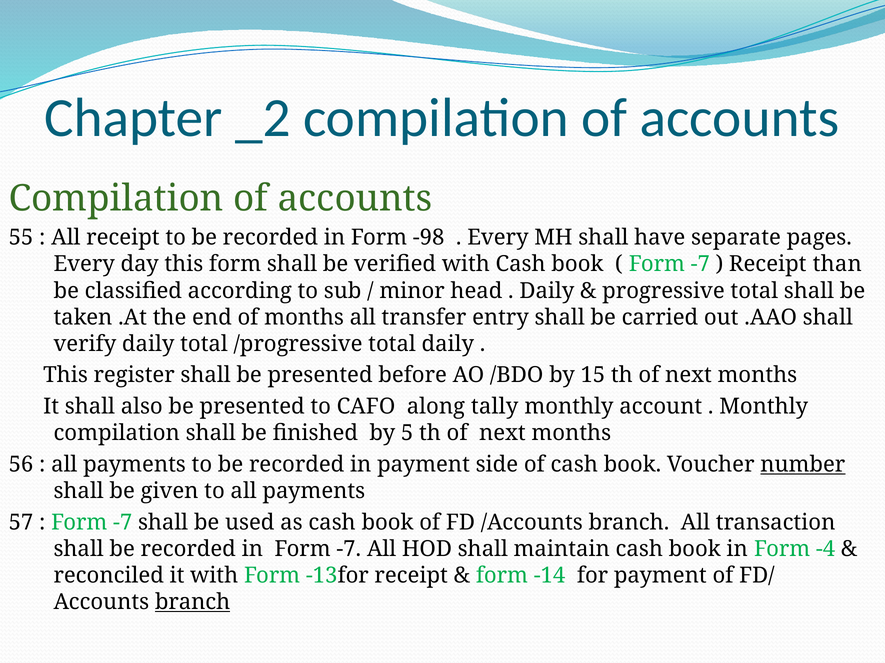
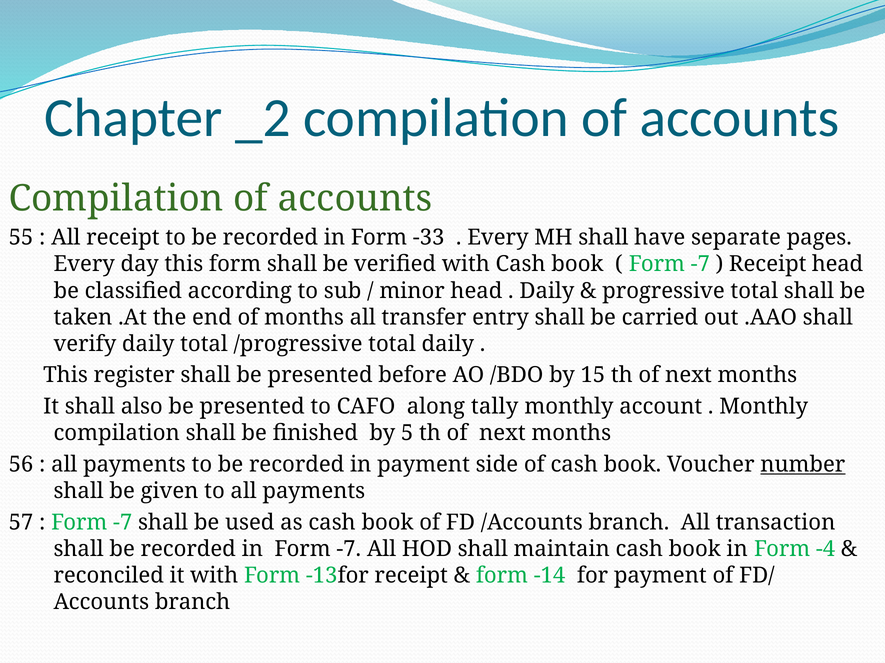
-98: -98 -> -33 (429, 238)
Receipt than: than -> head (837, 265)
branch underline: present -> none (193, 603)
